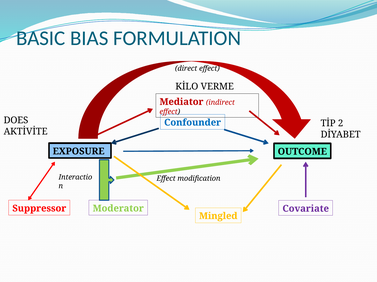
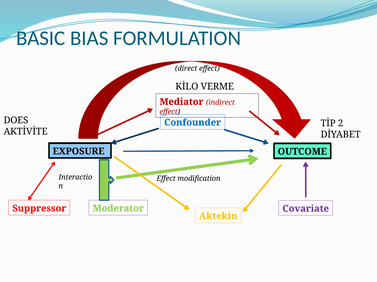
Mingled: Mingled -> Aktekin (218, 217)
